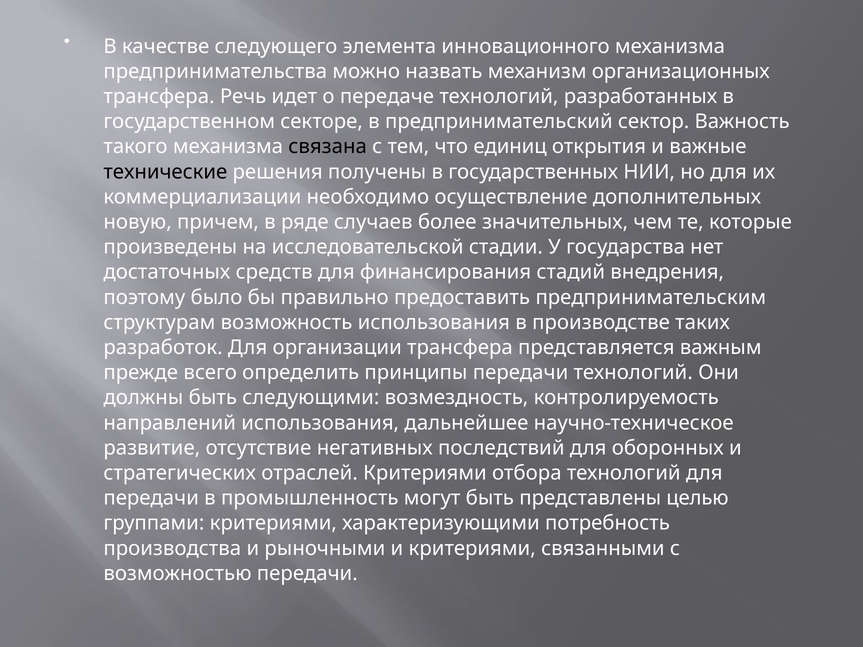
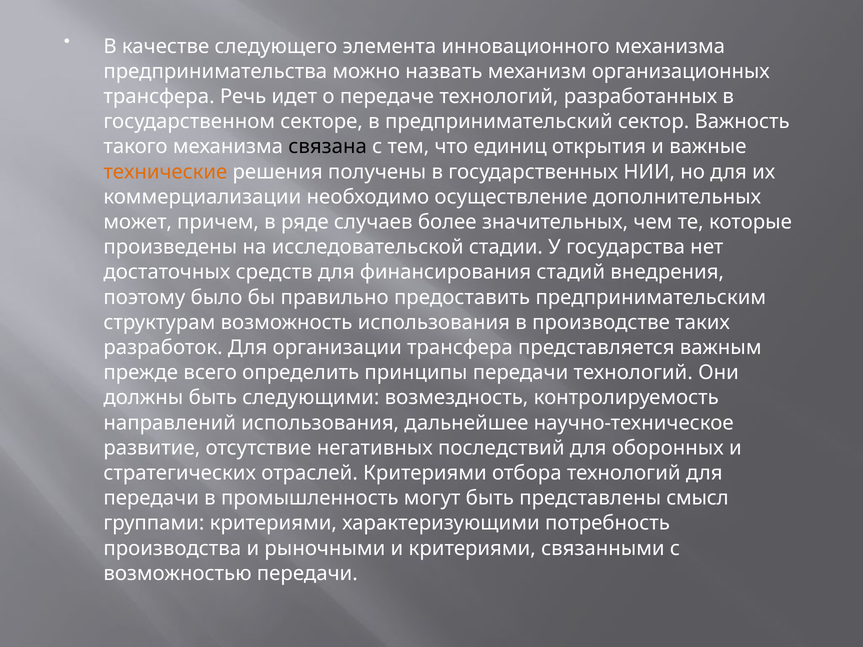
технические colour: black -> orange (165, 172)
новую: новую -> может (138, 222)
целью: целью -> смысл (697, 498)
